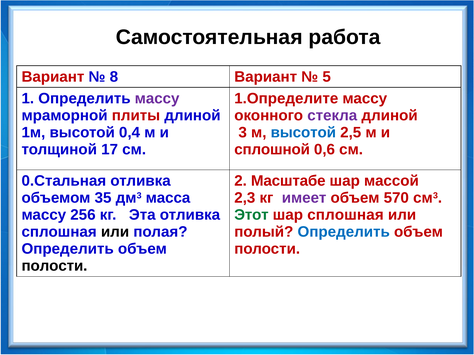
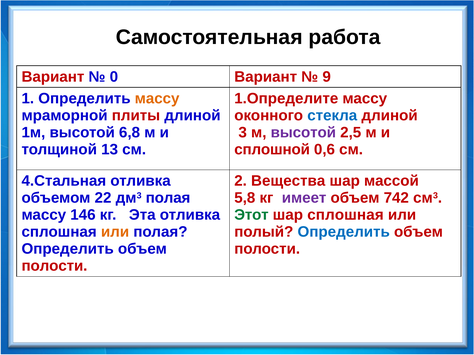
8: 8 -> 0 (114, 77)
5: 5 -> 9 (327, 77)
массу colour: purple -> orange (157, 99)
стекла colour: purple -> blue (332, 116)
0,4: 0,4 -> 6,8 (130, 133)
высотой colour: blue -> purple (303, 133)
17: 17 -> 13 (110, 150)
0.Стальная: 0.Стальная -> 4.Стальная (64, 181)
Масштабе: Масштабе -> Вещества (288, 181)
35: 35 -> 22 (103, 198)
дм3 масса: масса -> полая (168, 198)
2,3: 2,3 -> 5,8 (245, 198)
570: 570 -> 742 (396, 198)
256: 256 -> 146 (83, 215)
или colour: black -> orange (115, 232)
полости colour: black -> red (54, 266)
